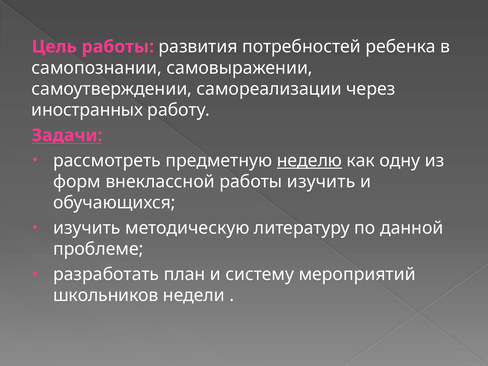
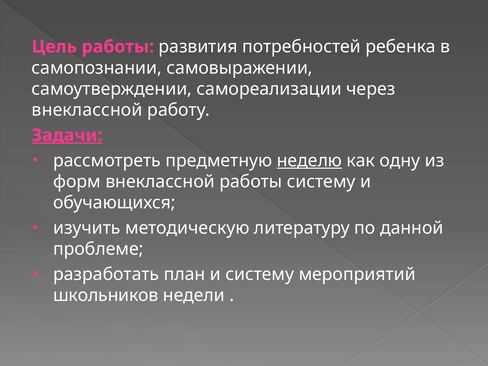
иностранных: иностранных -> внеклассной (87, 110)
Задачи underline: none -> present (67, 135)
работы изучить: изучить -> систему (321, 182)
